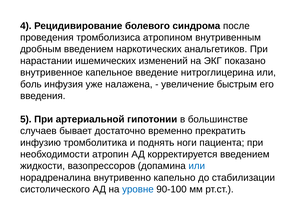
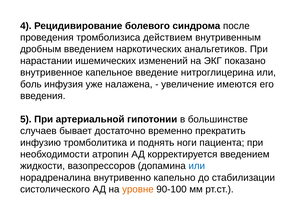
атропином: атропином -> действием (168, 37)
быстрым: быстрым -> имеются (237, 84)
уровне colour: blue -> orange (138, 189)
